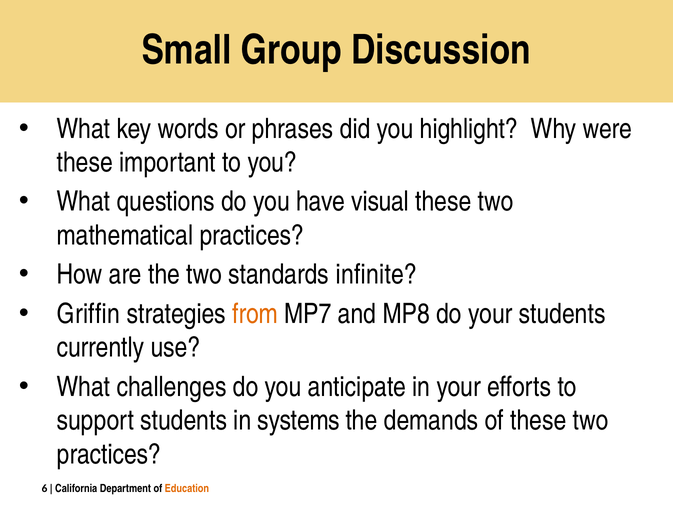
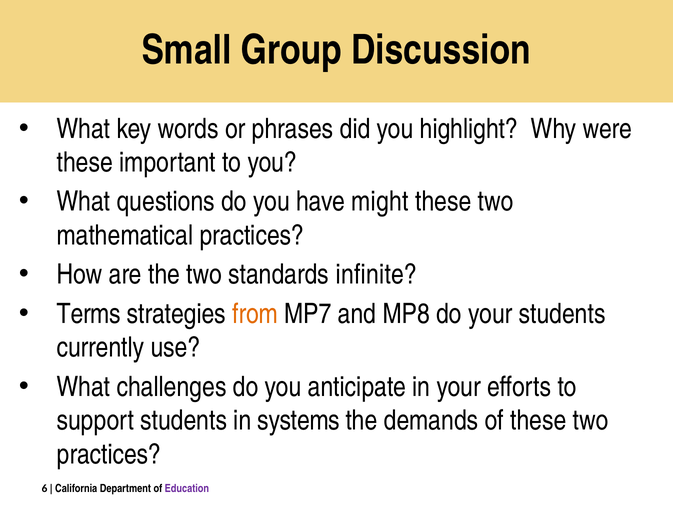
visual: visual -> might (380, 202)
Griffin: Griffin -> Terms (89, 314)
Education colour: orange -> purple (187, 488)
